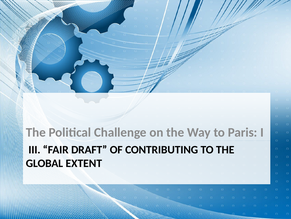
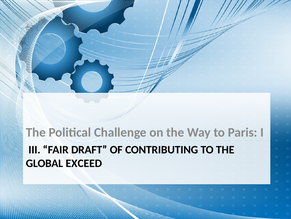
EXTENT: EXTENT -> EXCEED (84, 163)
